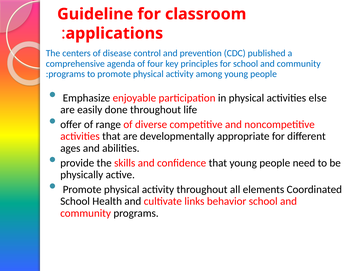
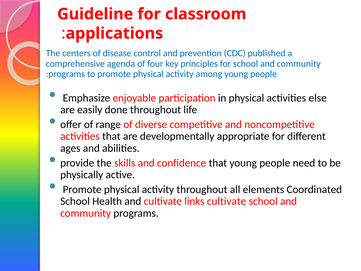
links behavior: behavior -> cultivate (227, 201)
